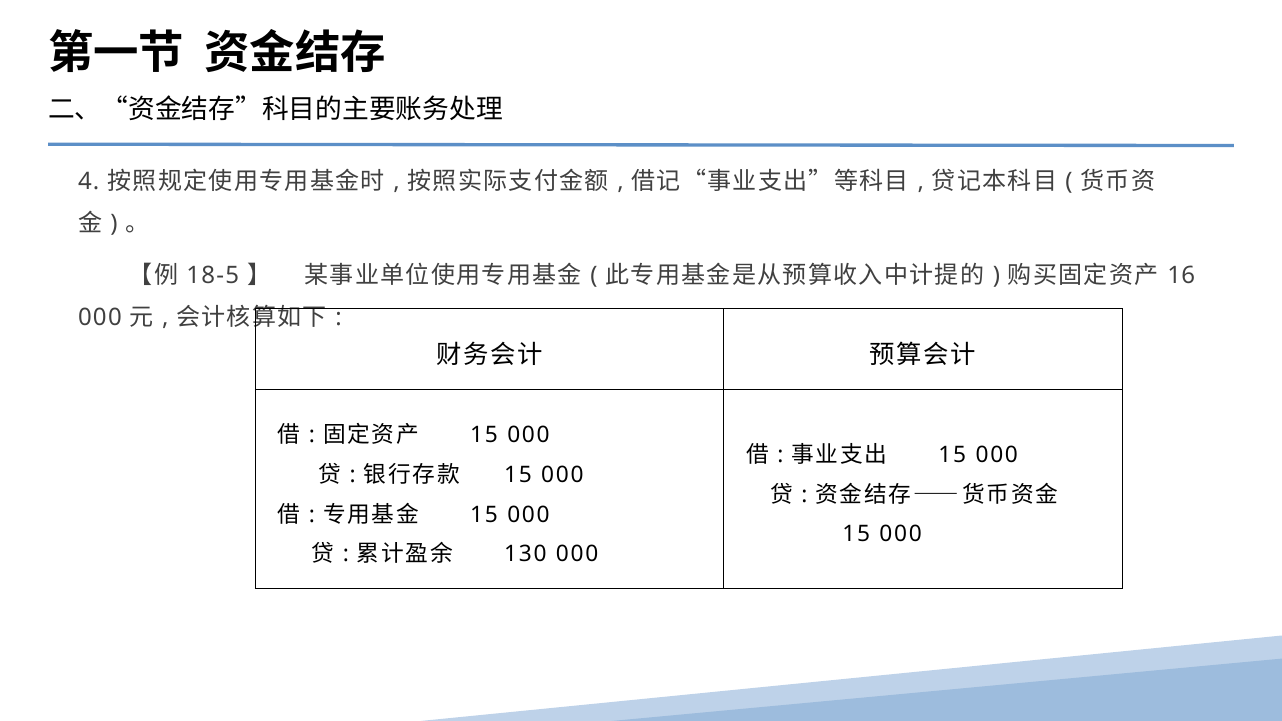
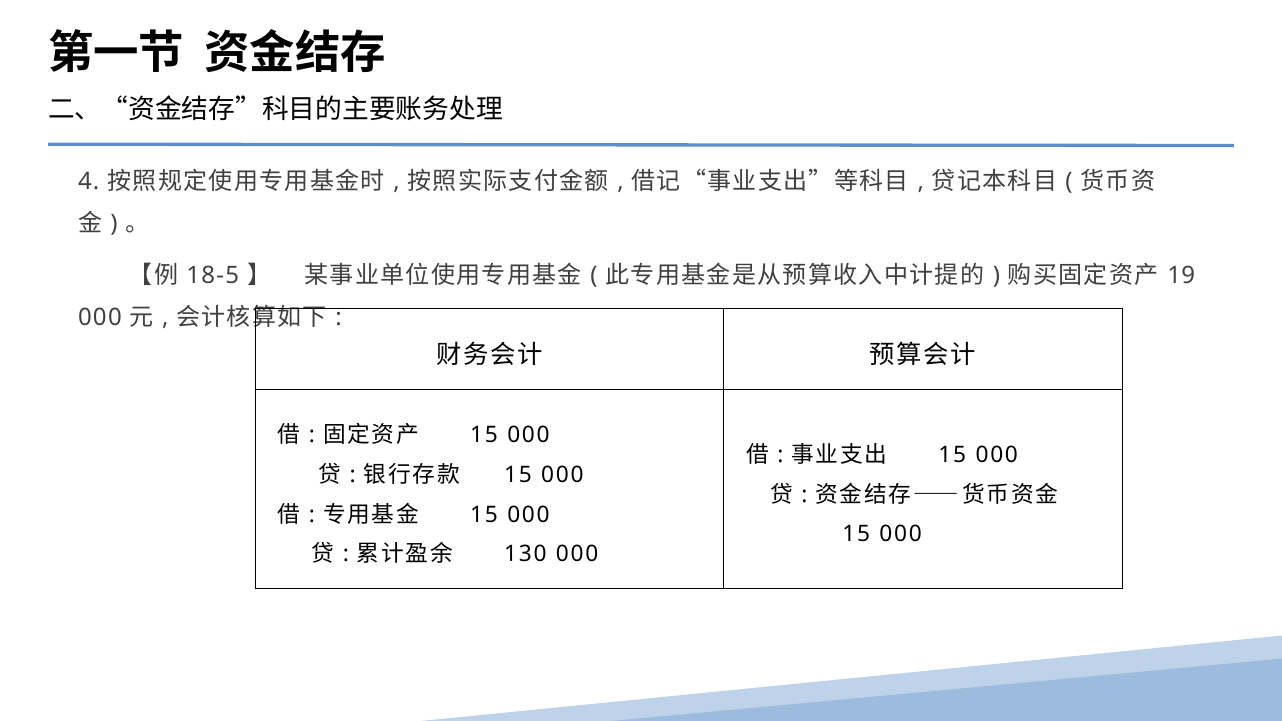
16: 16 -> 19 (1181, 276)
